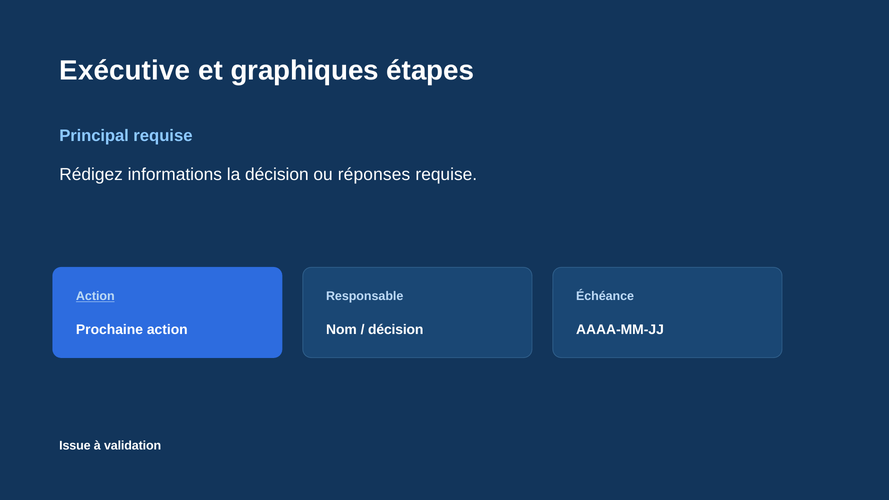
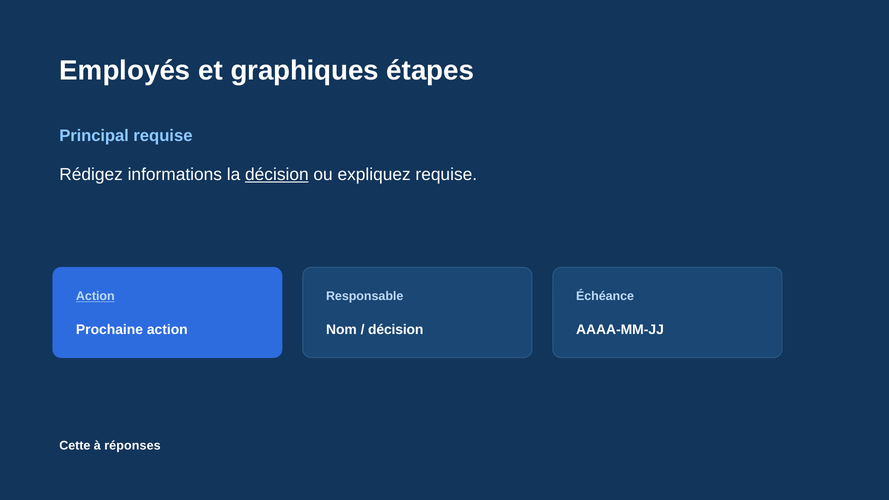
Exécutive: Exécutive -> Employés (125, 70)
décision underline: none -> present (277, 175)
réponses: réponses -> expliquez (374, 175)
Issue: Issue -> Cette (75, 446)
validation: validation -> réponses (132, 446)
